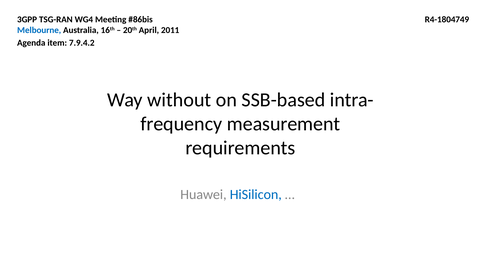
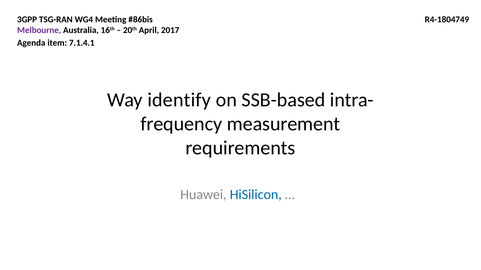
Melbourne colour: blue -> purple (39, 30)
2011: 2011 -> 2017 (170, 30)
7.9.4.2: 7.9.4.2 -> 7.1.4.1 (82, 43)
without: without -> identify (179, 100)
